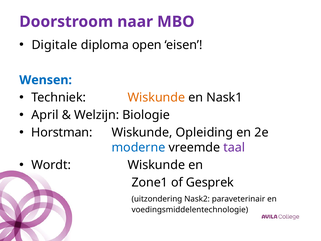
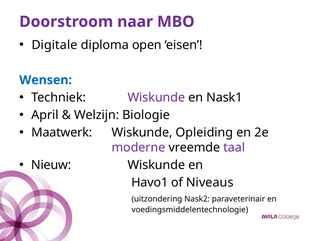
Wiskunde colour: orange -> purple (156, 97)
Horstman: Horstman -> Maatwerk (62, 132)
moderne colour: blue -> purple (138, 147)
Wordt: Wordt -> Nieuw (51, 165)
Zone1: Zone1 -> Havo1 (150, 182)
Gesprek: Gesprek -> Niveaus (210, 182)
